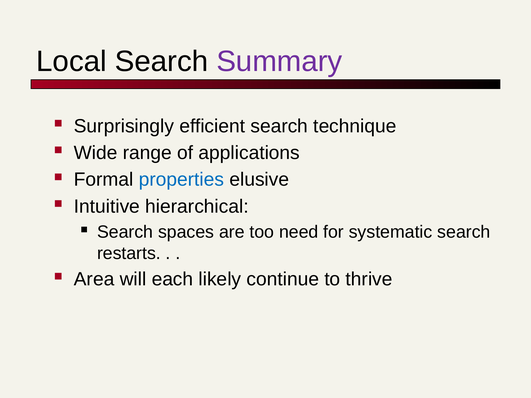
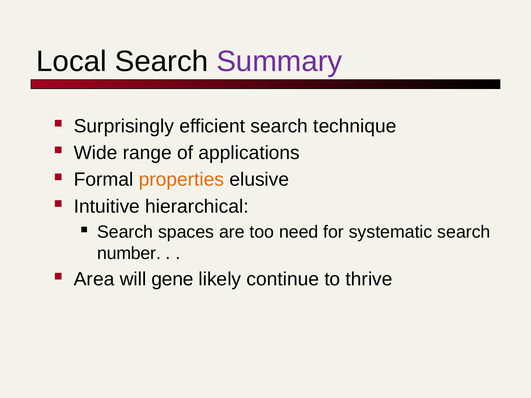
properties colour: blue -> orange (182, 180)
restarts: restarts -> number (129, 253)
each: each -> gene (173, 279)
